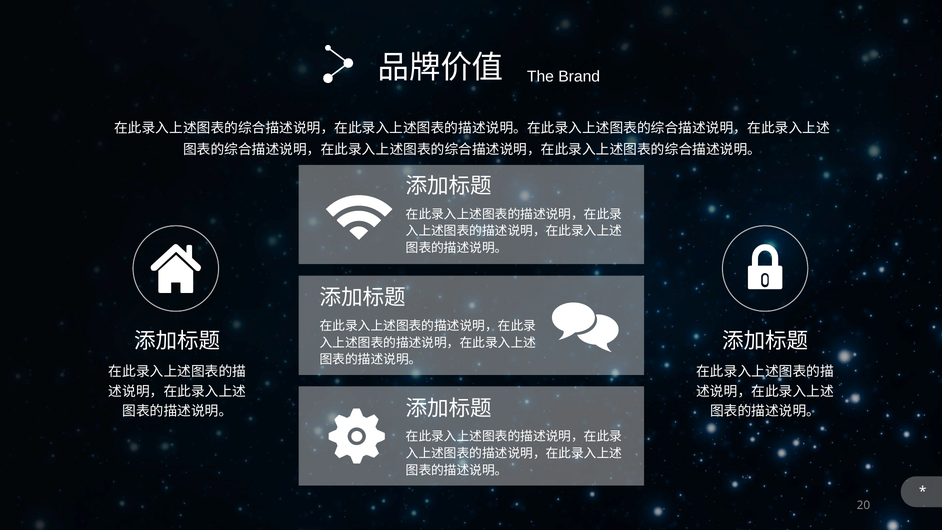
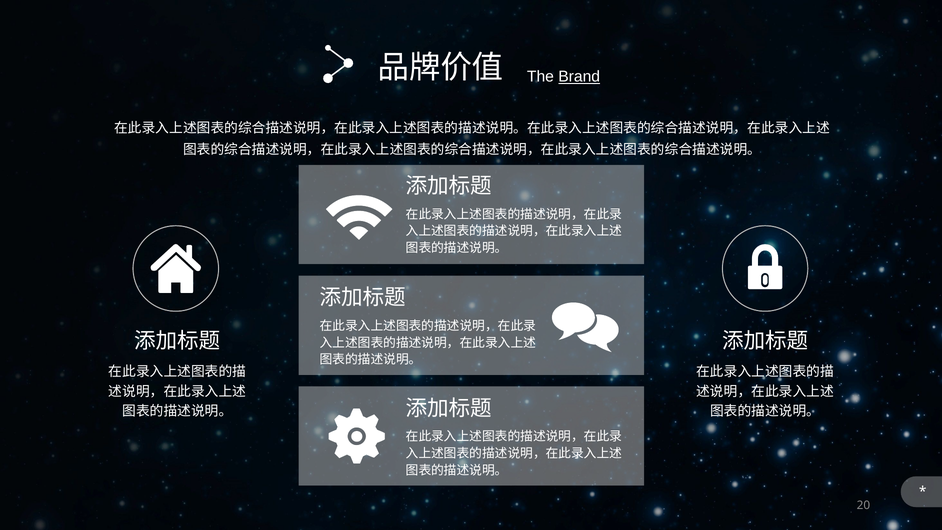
Brand underline: none -> present (579, 77)
